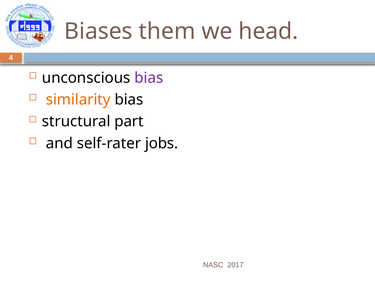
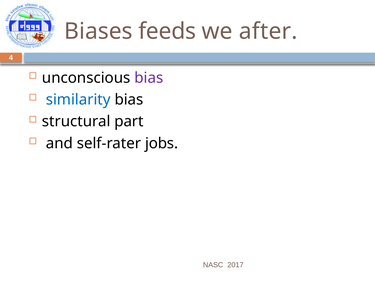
them: them -> feeds (167, 31)
head: head -> after (268, 31)
similarity colour: orange -> blue (78, 99)
